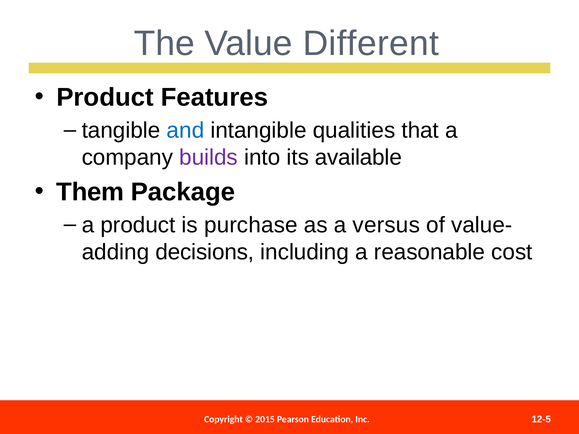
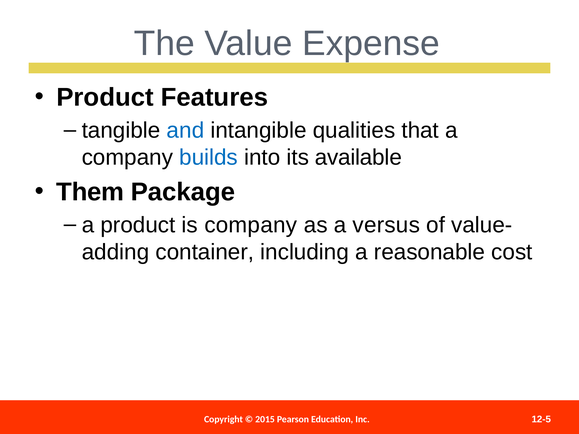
Different: Different -> Expense (371, 43)
builds colour: purple -> blue (209, 158)
is purchase: purchase -> company (251, 225)
decisions: decisions -> container (205, 252)
